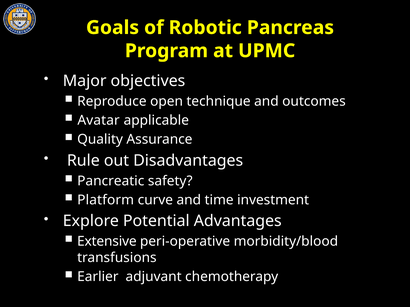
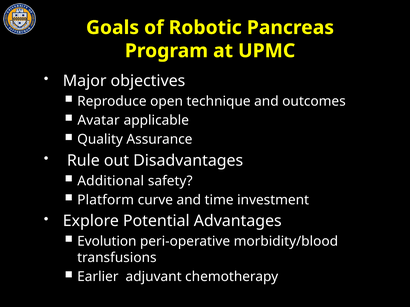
Pancreatic: Pancreatic -> Additional (111, 181)
Extensive: Extensive -> Evolution (107, 242)
